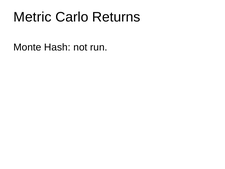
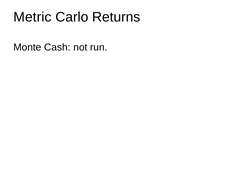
Hash: Hash -> Cash (57, 47)
